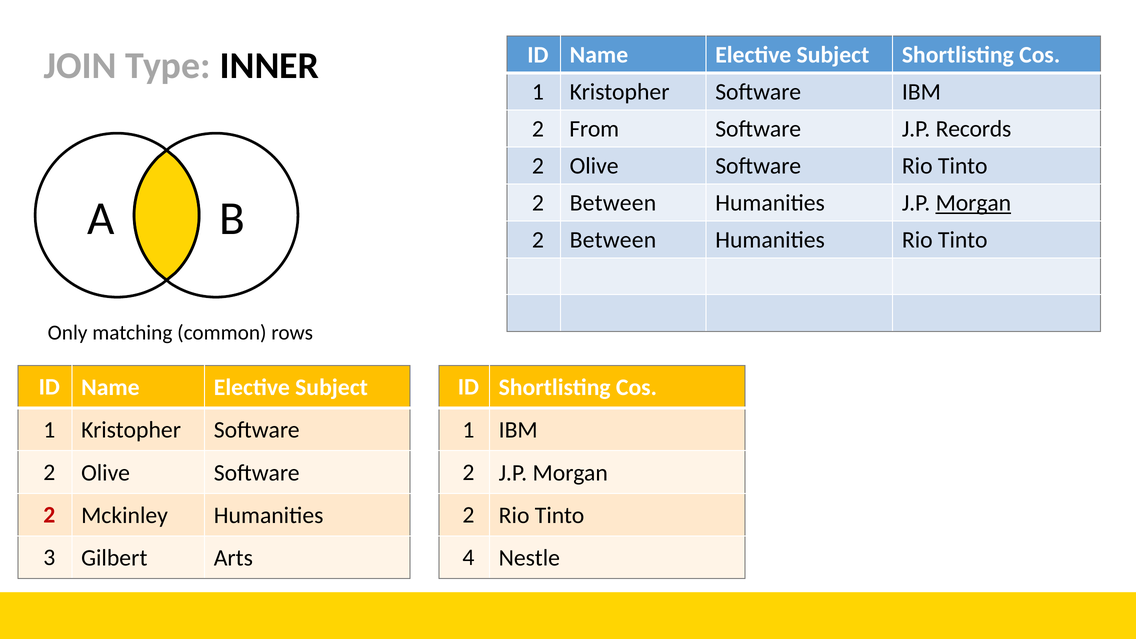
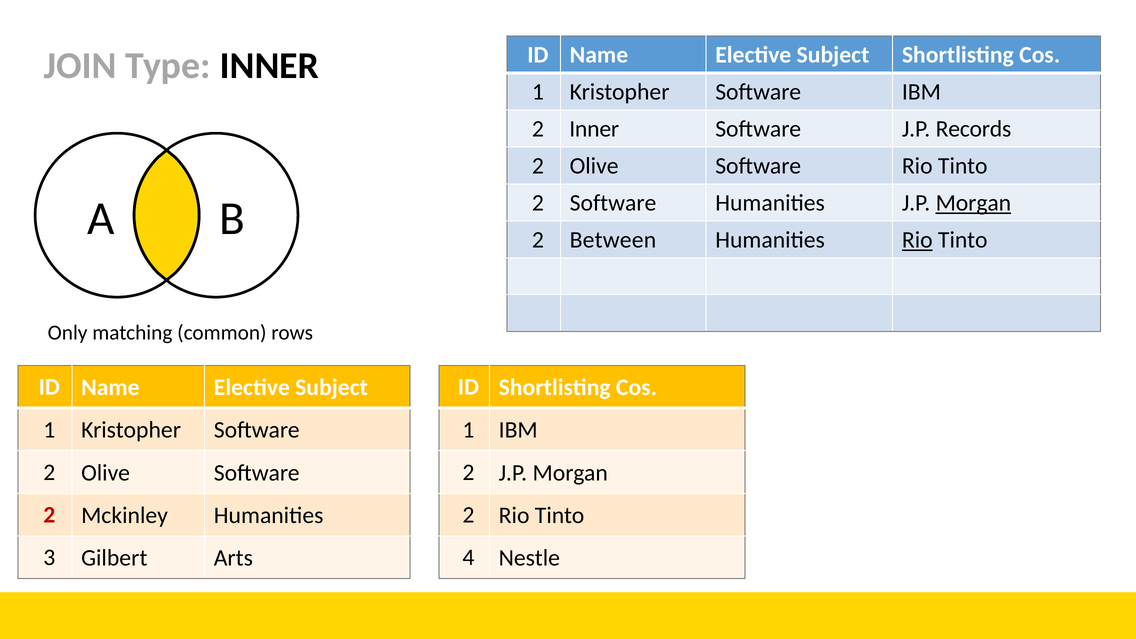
2 From: From -> Inner (594, 129)
Between: Between -> Software (613, 203)
Rio underline: none -> present (917, 240)
